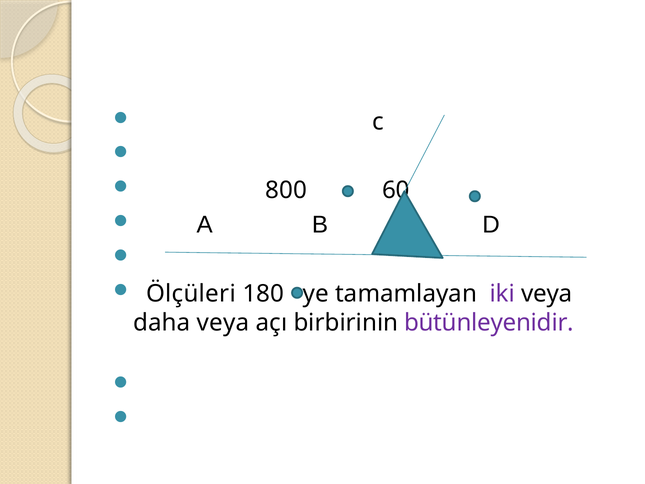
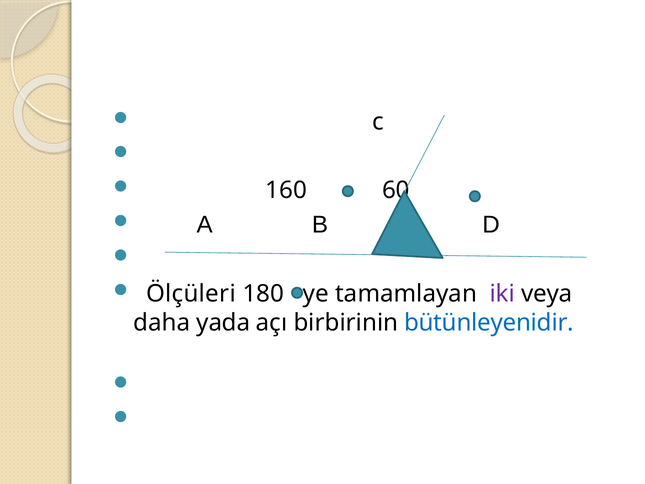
800: 800 -> 160 (286, 190)
daha veya: veya -> yada (223, 323)
bütünleyenidir colour: purple -> blue (489, 323)
